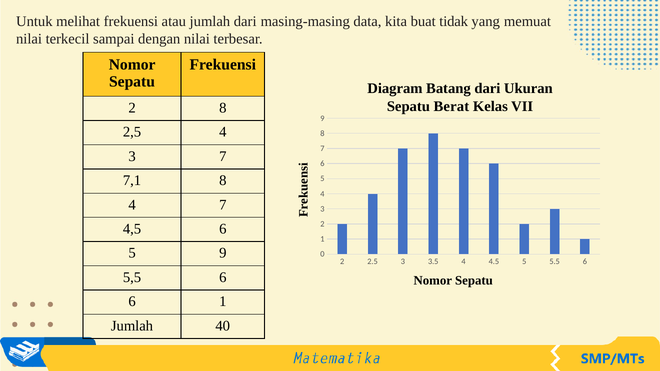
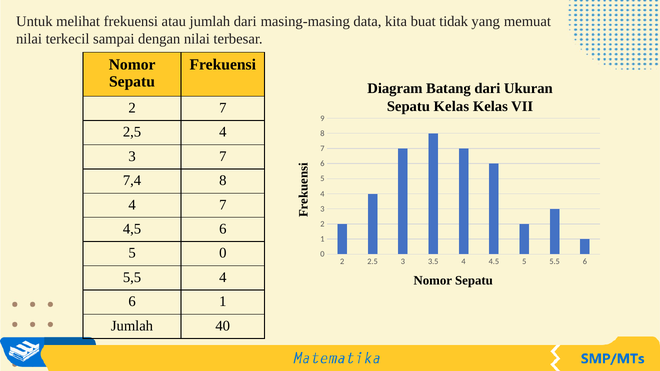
Sepatu Berat: Berat -> Kelas (451, 106)
2 8: 8 -> 7 (223, 108)
7,1: 7,1 -> 7,4 (132, 181)
5 9: 9 -> 0 (223, 253)
5,5 6: 6 -> 4 (223, 278)
